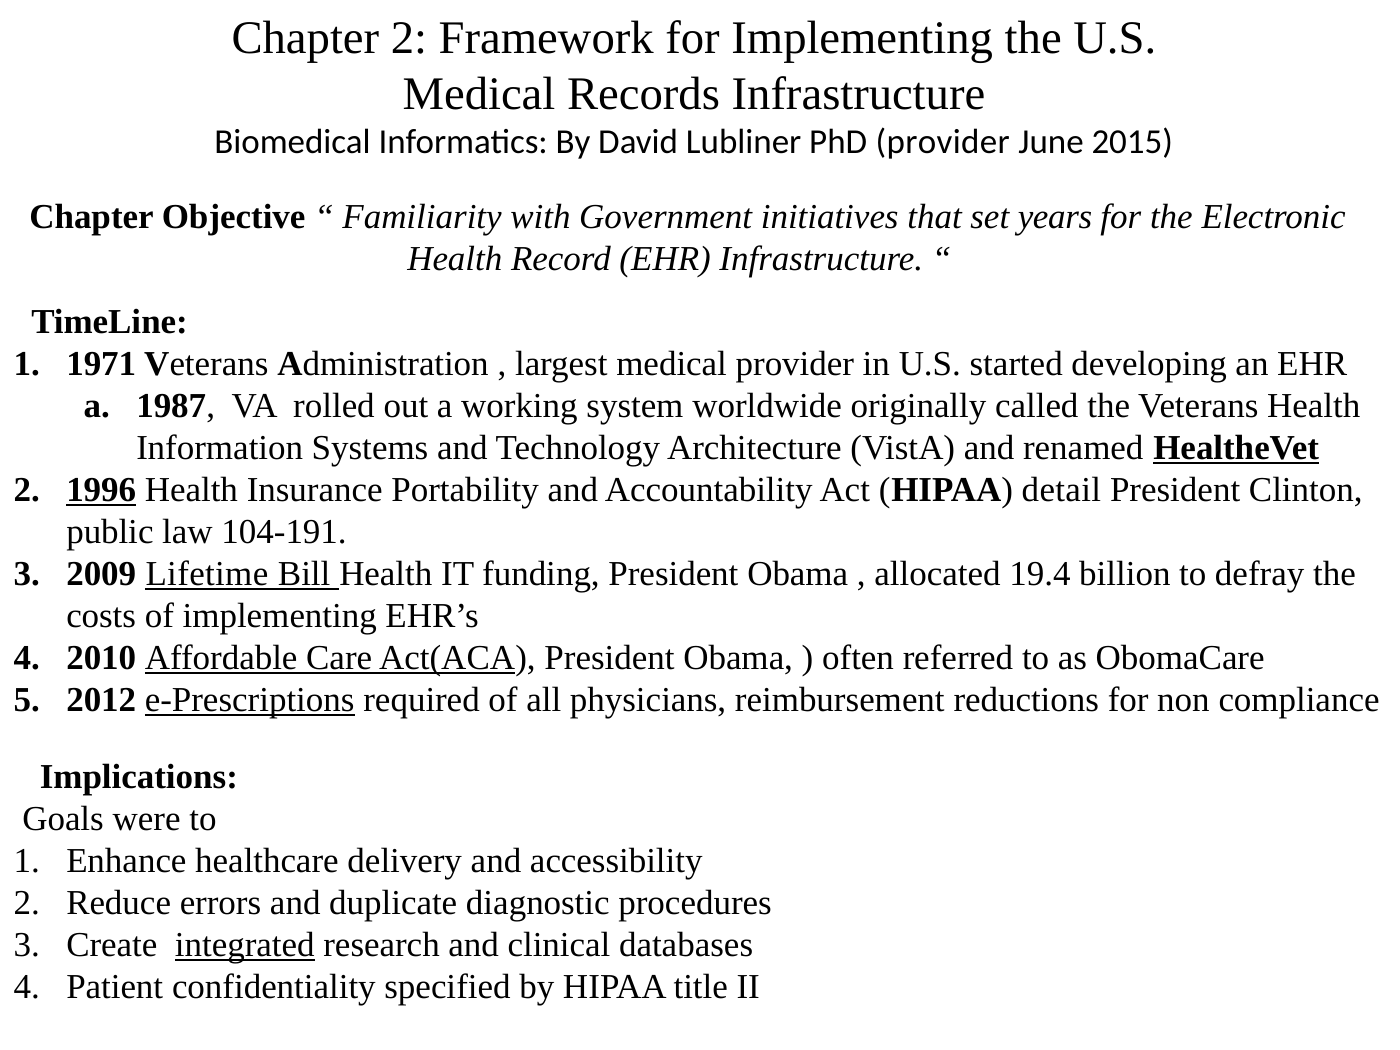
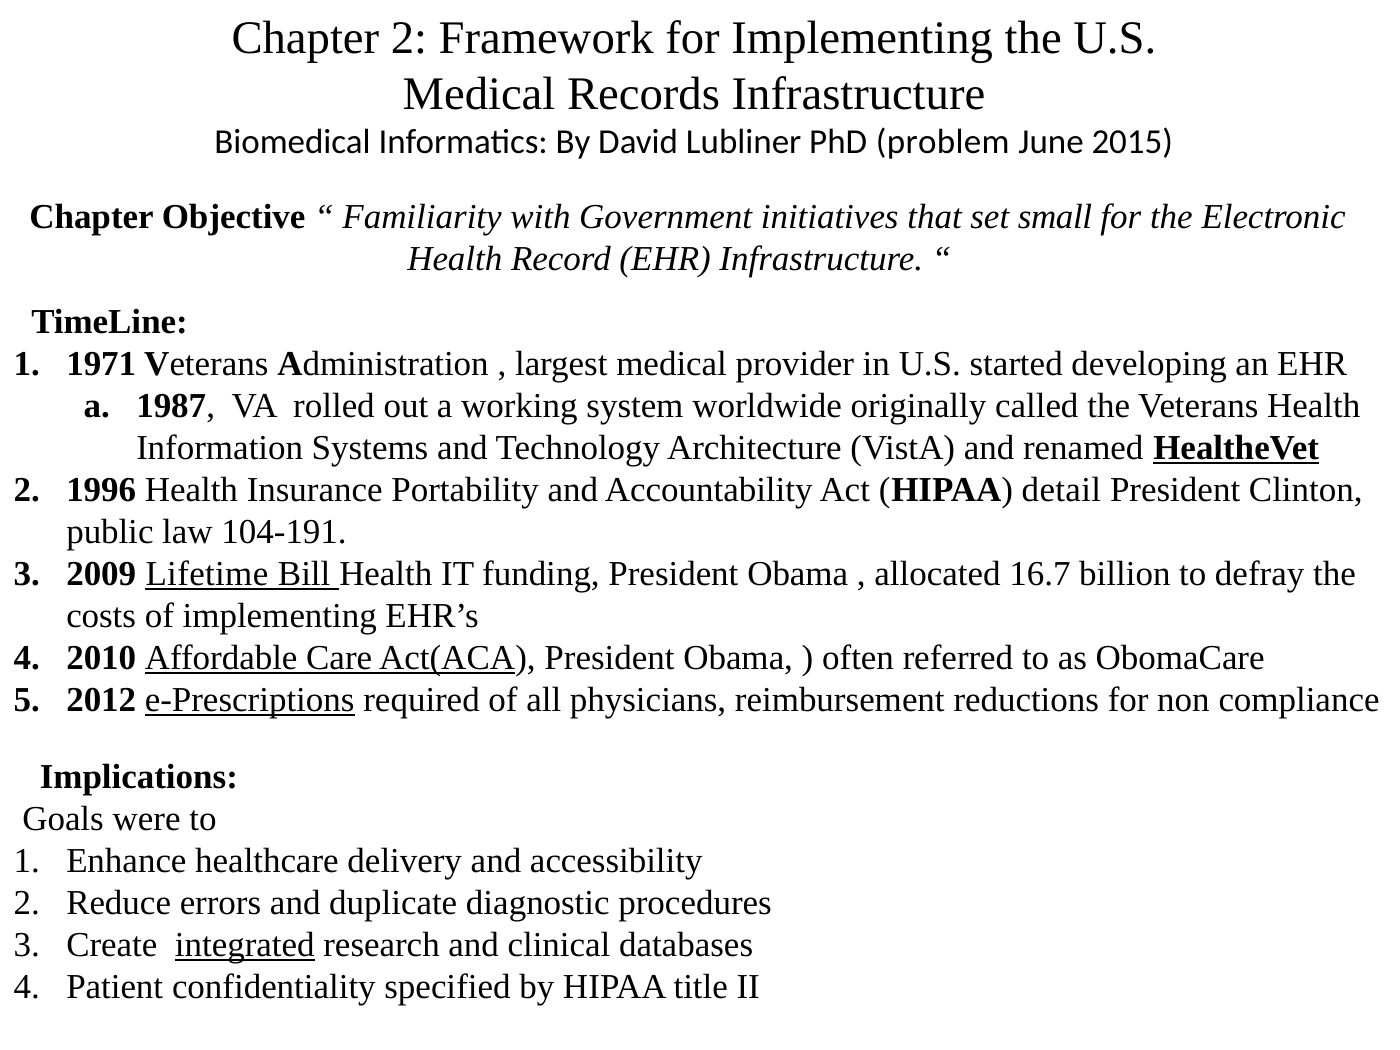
PhD provider: provider -> problem (943, 142)
years: years -> small (1055, 217)
1996 underline: present -> none (101, 490)
19.4: 19.4 -> 16.7 (1040, 574)
